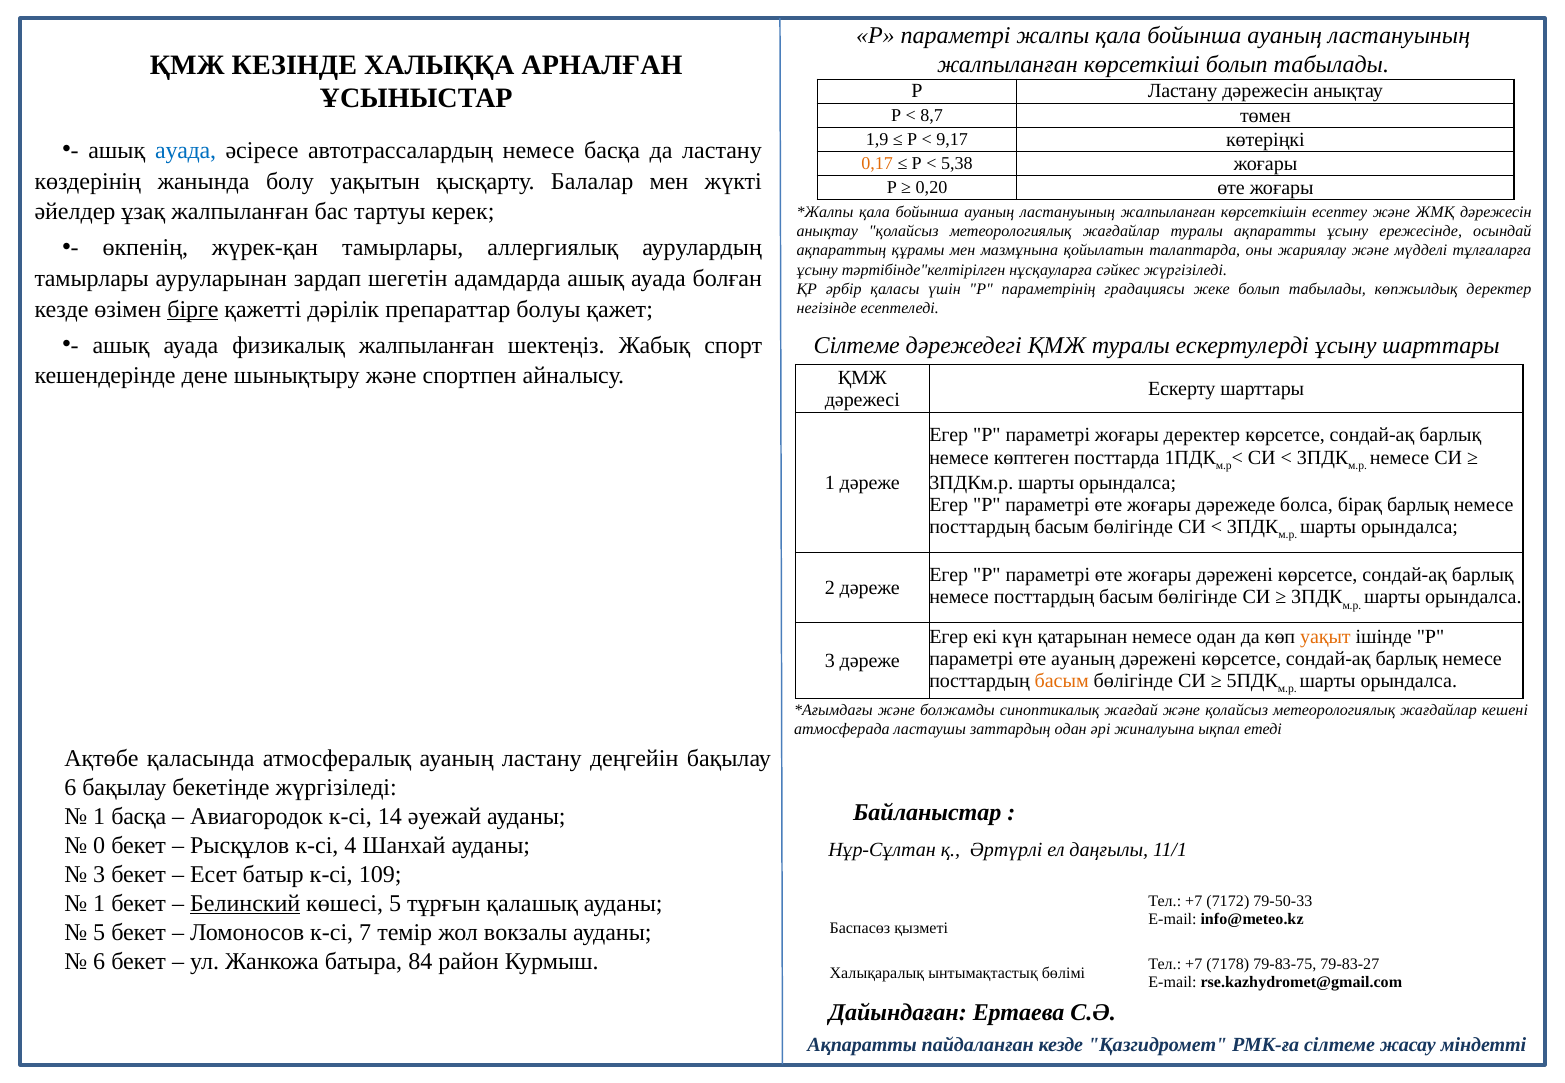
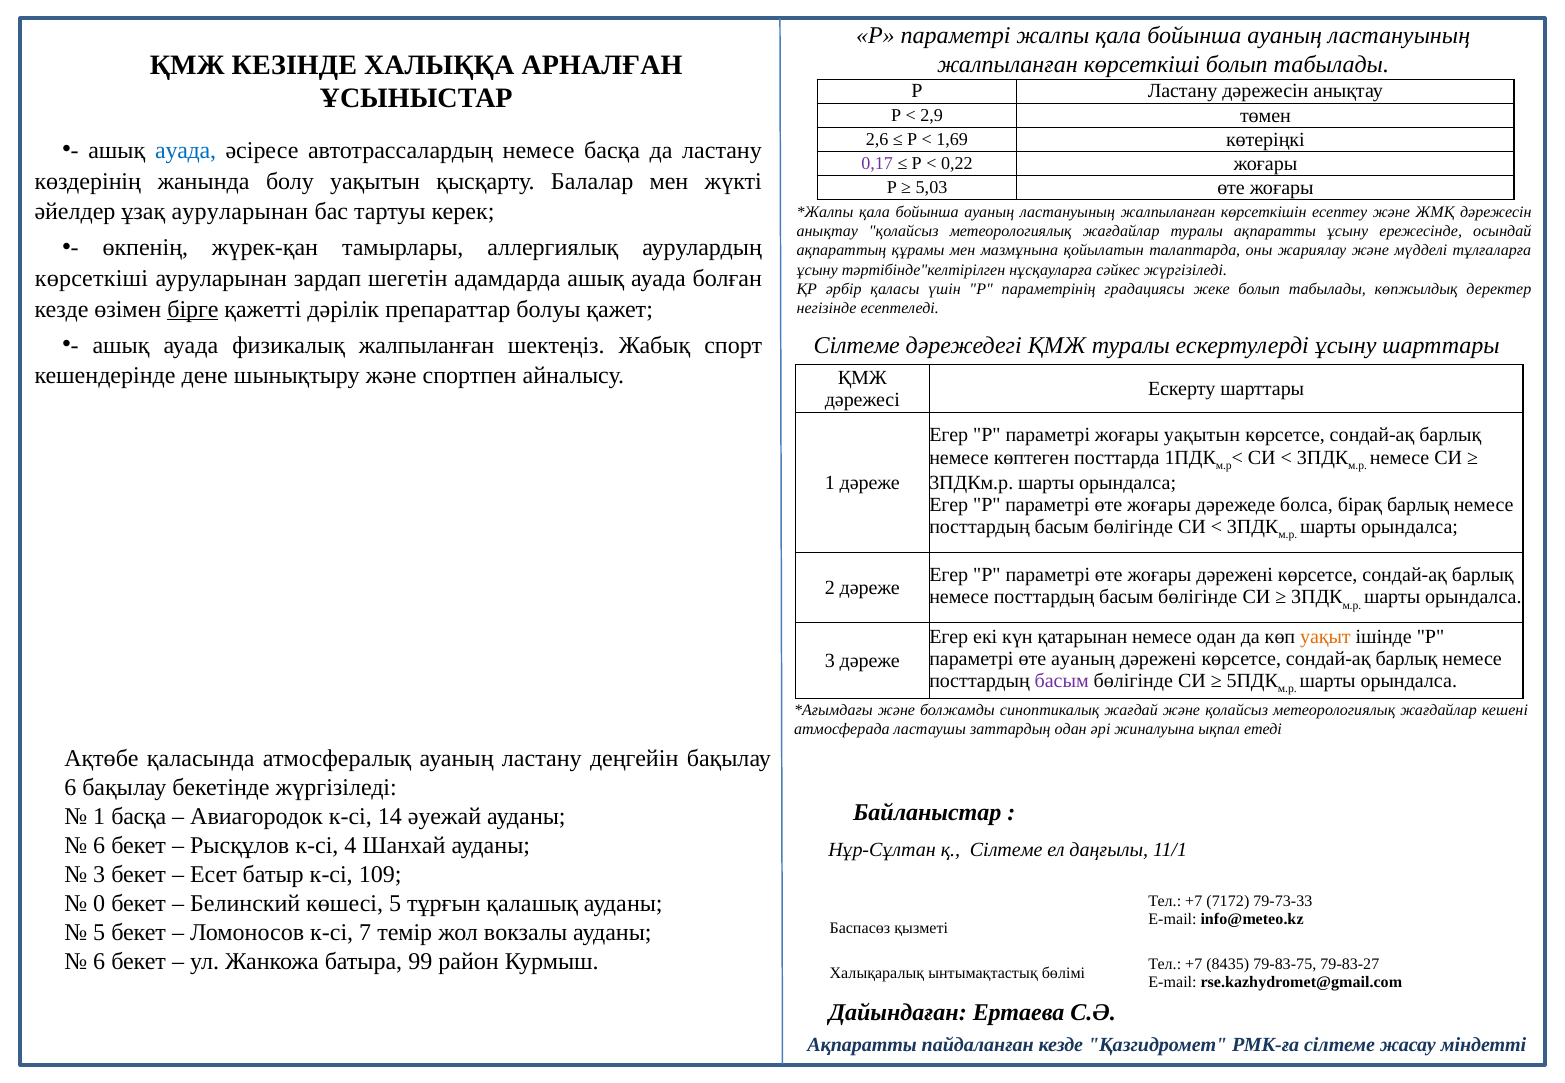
8,7: 8,7 -> 2,9 (932, 116)
1,9: 1,9 -> 2,6 (877, 140)
9,17: 9,17 -> 1,69 (952, 140)
0,17 colour: orange -> purple (877, 164)
5,38: 5,38 -> 0,22 (957, 164)
0,20: 0,20 -> 5,03 (932, 188)
ұзақ жалпыланған: жалпыланған -> ауруларынан (240, 212)
тамырлары: тамырлары -> көрсеткіші (92, 279)
жоғары деректер: деректер -> уақытын (1202, 436)
басым colour: orange -> purple (1062, 682)
0: 0 -> 6 (99, 846)
қ Әртүрлі: Әртүрлі -> Сілтеме (1006, 851)
1: 1 -> 0 (99, 904)
Белинский underline: present -> none (245, 904)
79-50-33: 79-50-33 -> 79-73-33 (1283, 902)
84: 84 -> 99 (420, 962)
7178: 7178 -> 8435 (1228, 965)
